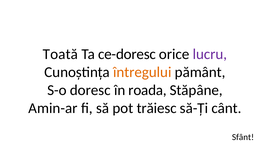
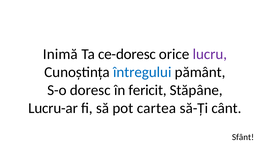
Toată: Toată -> Inimă (60, 54)
întregului colour: orange -> blue (142, 72)
roada: roada -> fericit (148, 90)
Amin-ar: Amin-ar -> Lucru-ar (53, 108)
trăiesc: trăiesc -> cartea (156, 108)
